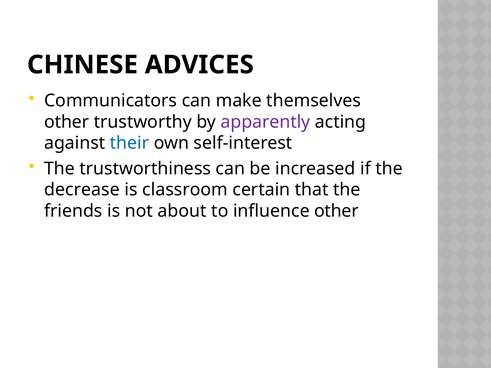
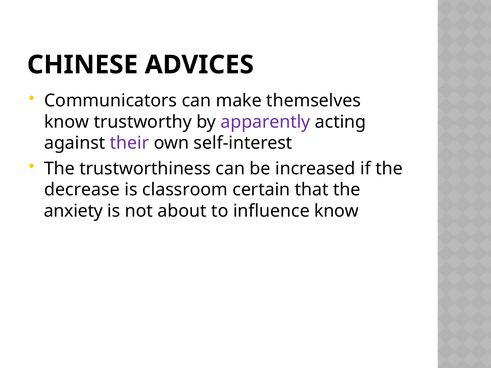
other: other -> know (67, 122)
their colour: blue -> purple (130, 143)
friends: friends -> anxiety (73, 211)
influence other: other -> know (336, 211)
